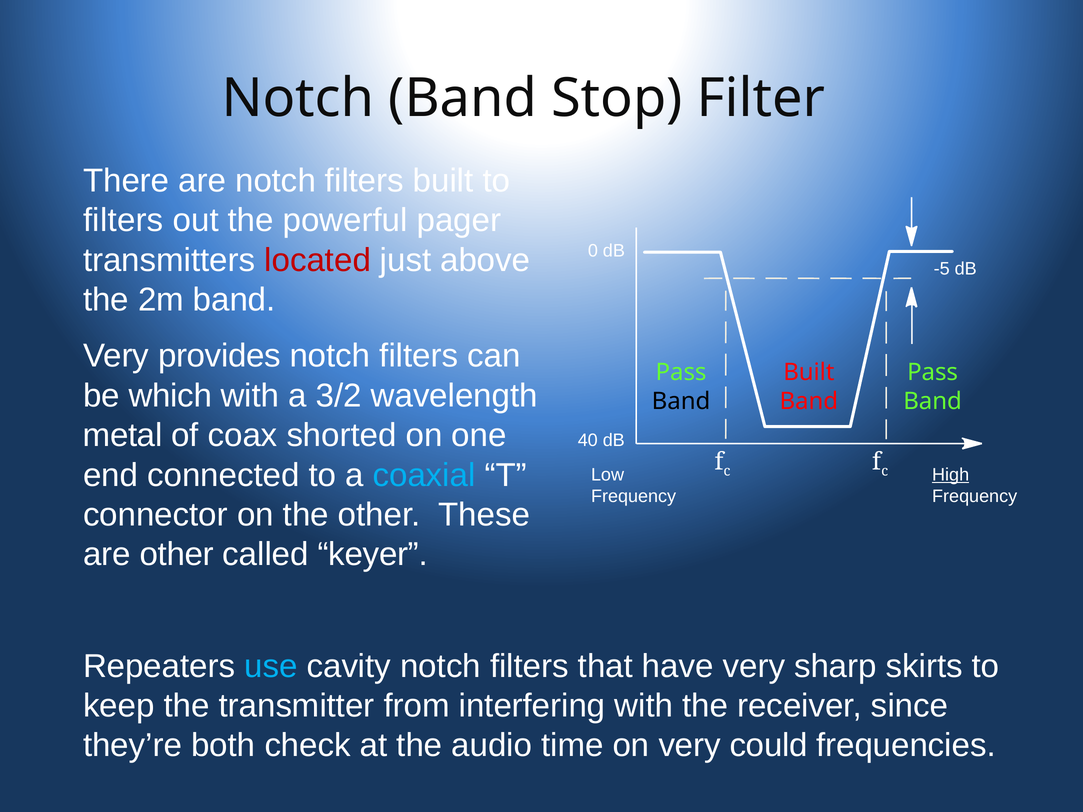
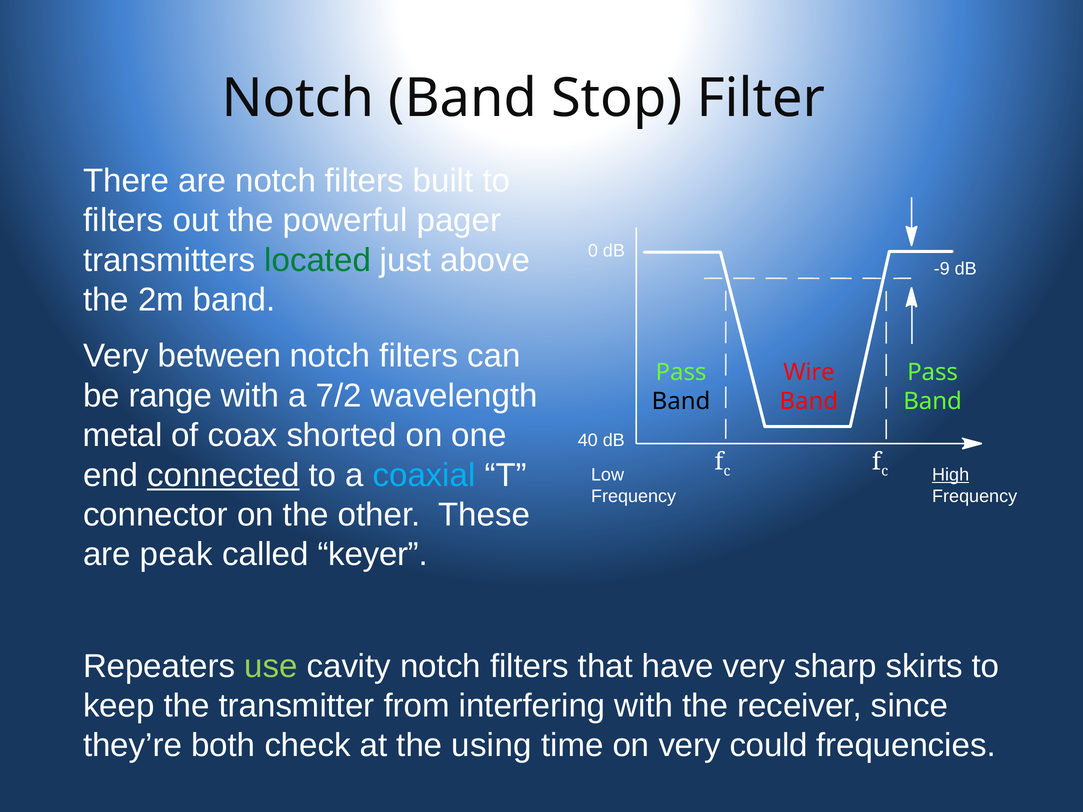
located colour: red -> green (318, 260)
-5: -5 -> -9 (942, 269)
provides: provides -> between (219, 356)
Built: Built -> Wire (809, 372)
which: which -> range (170, 396)
3/2: 3/2 -> 7/2 (339, 396)
connected underline: none -> present (223, 475)
are other: other -> peak (176, 555)
use colour: light blue -> light green (271, 666)
audio: audio -> using (492, 746)
